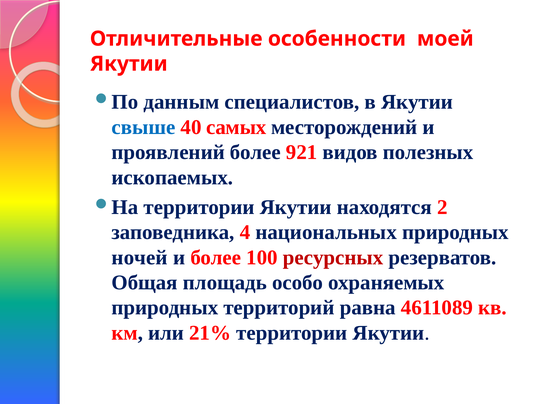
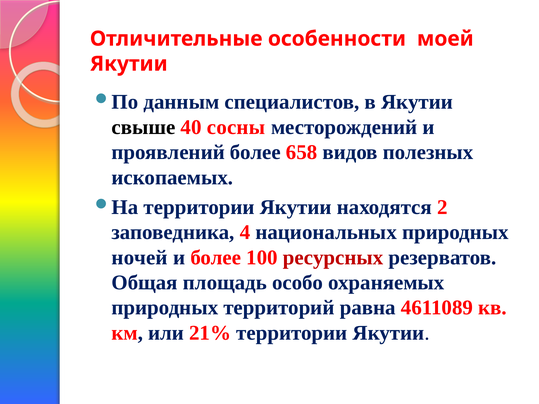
свыше colour: blue -> black (143, 127)
самых: самых -> сосны (236, 127)
921: 921 -> 658 (302, 152)
